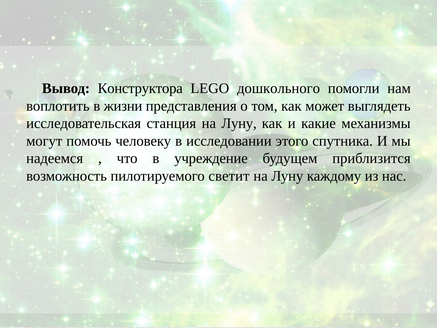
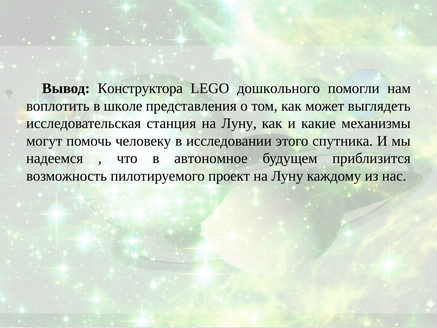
жизни: жизни -> школе (123, 106)
учреждение: учреждение -> автономное (211, 158)
светит: светит -> проект (229, 176)
